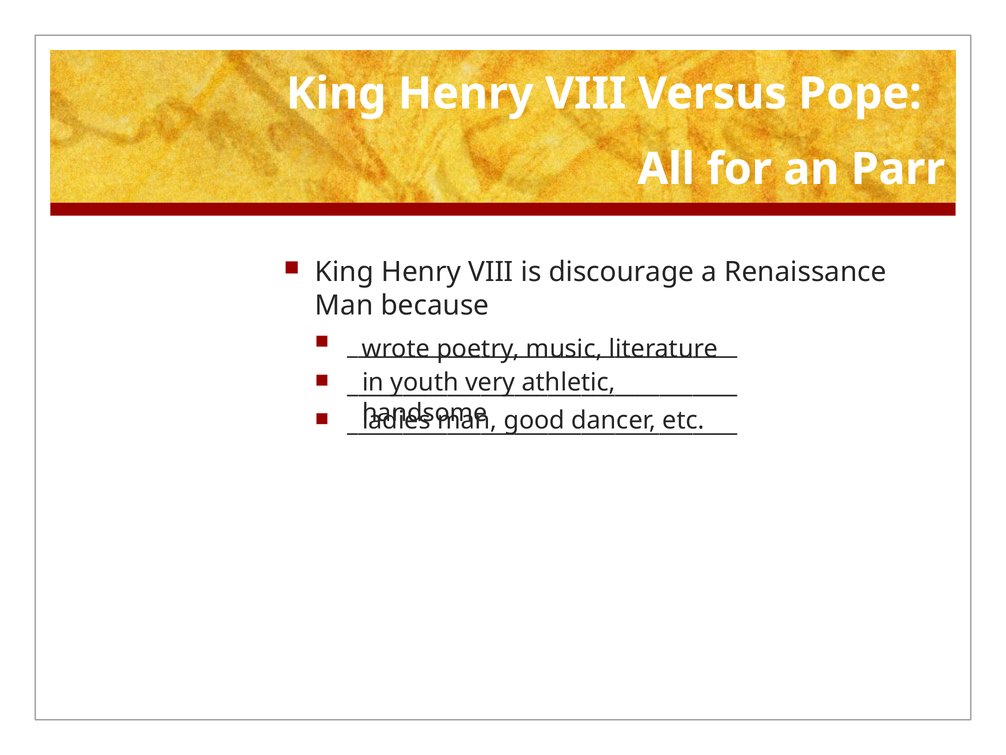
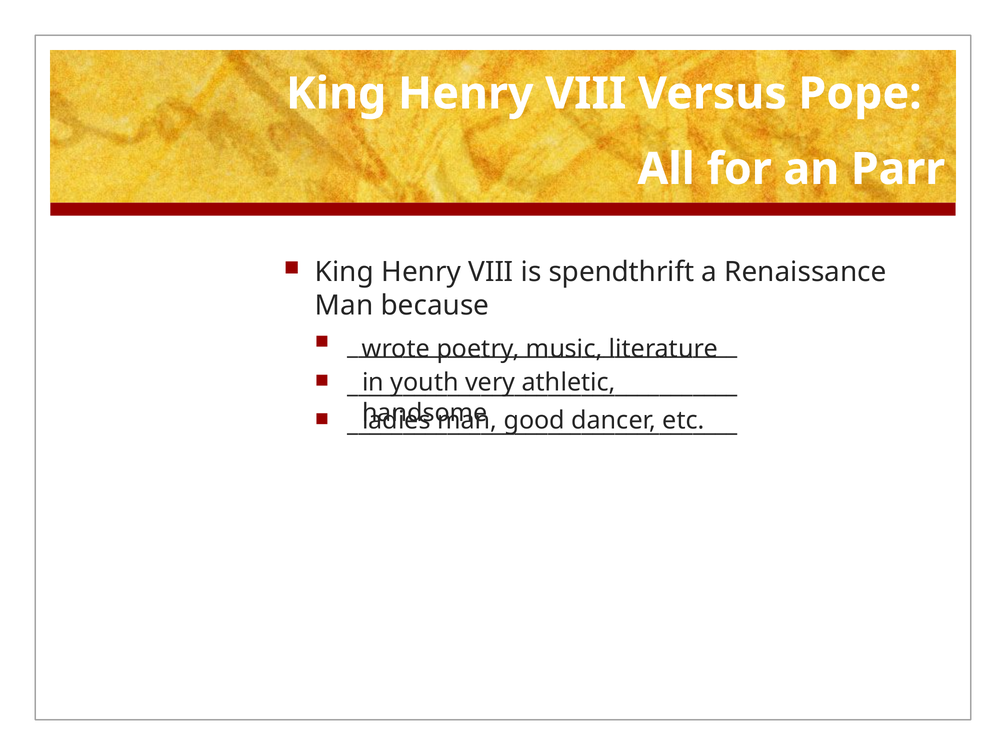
discourage: discourage -> spendthrift (621, 272)
